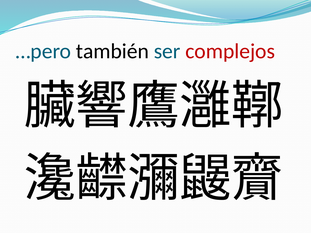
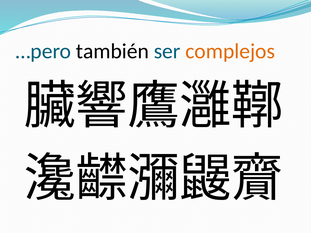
complejos colour: red -> orange (230, 51)
